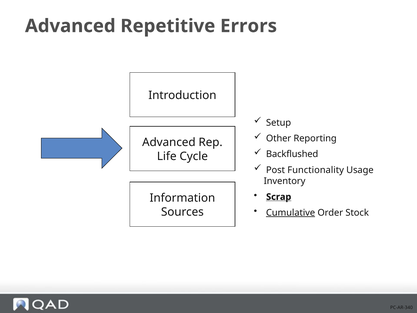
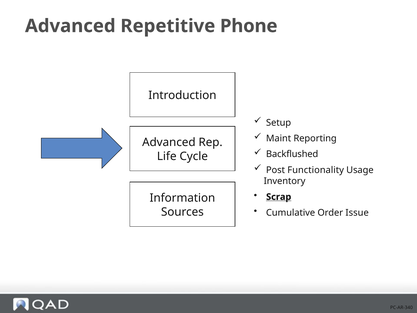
Errors: Errors -> Phone (249, 26)
Other: Other -> Maint (279, 138)
Cumulative underline: present -> none (291, 212)
Stock: Stock -> Issue (357, 212)
